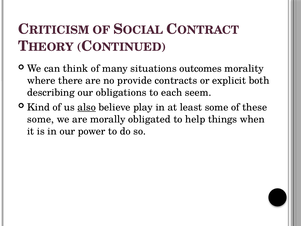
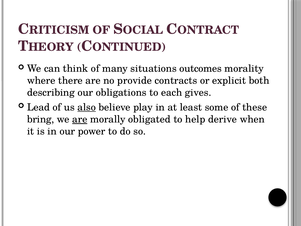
seem: seem -> gives (198, 93)
Kind: Kind -> Lead (39, 107)
some: some -> bring (41, 119)
are underline: none -> present (80, 119)
things: things -> derive (223, 119)
